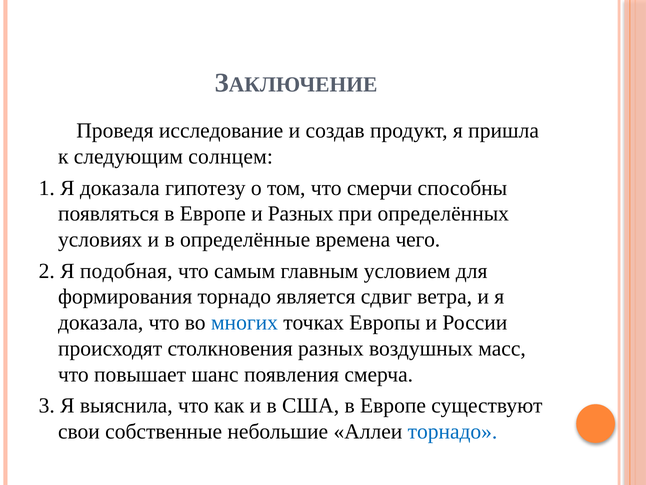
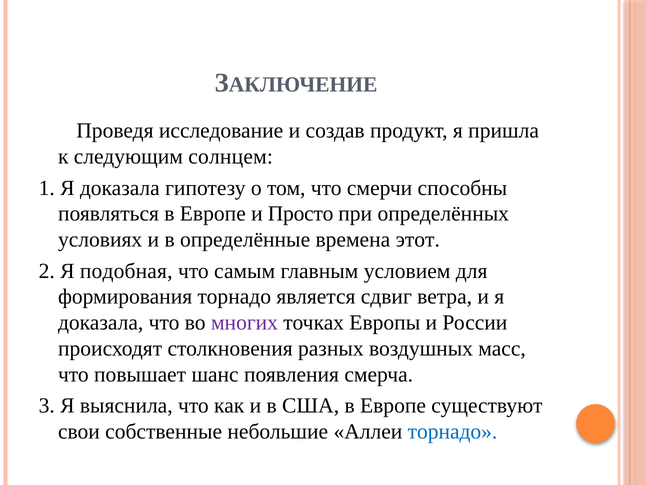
и Разных: Разных -> Просто (301, 214)
чего: чего -> этот (418, 239)
многих colour: blue -> purple (245, 322)
